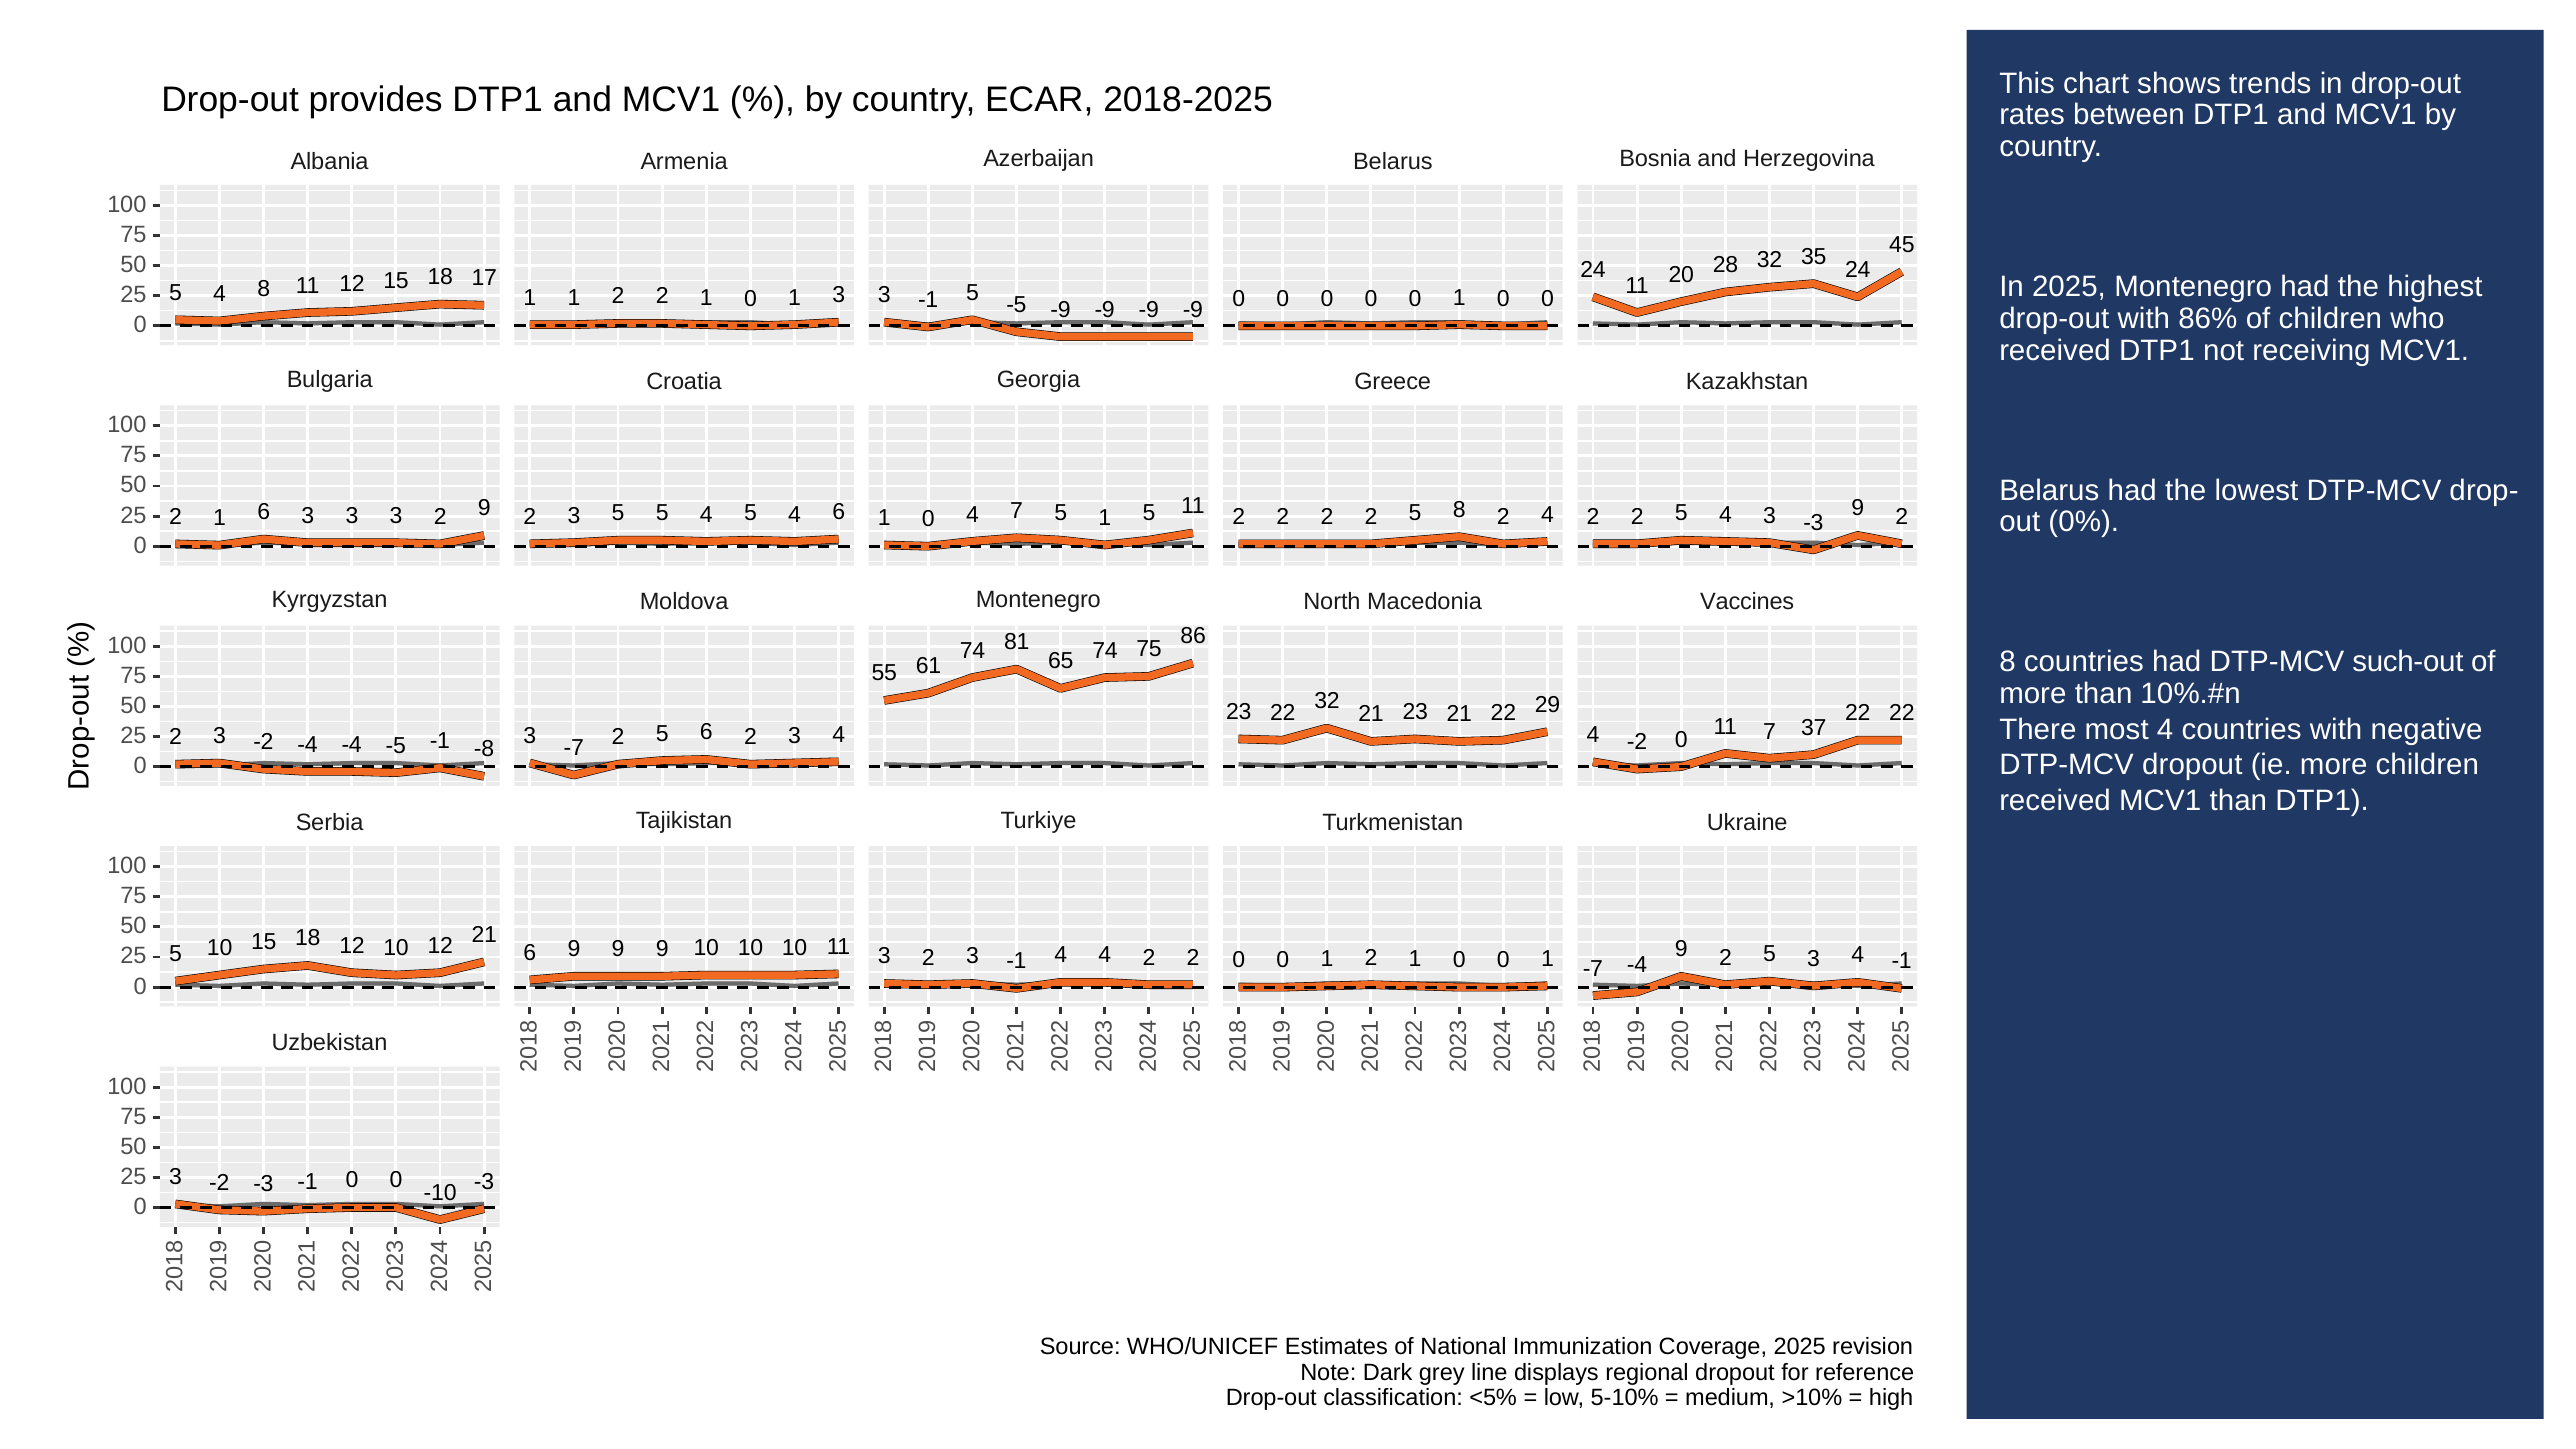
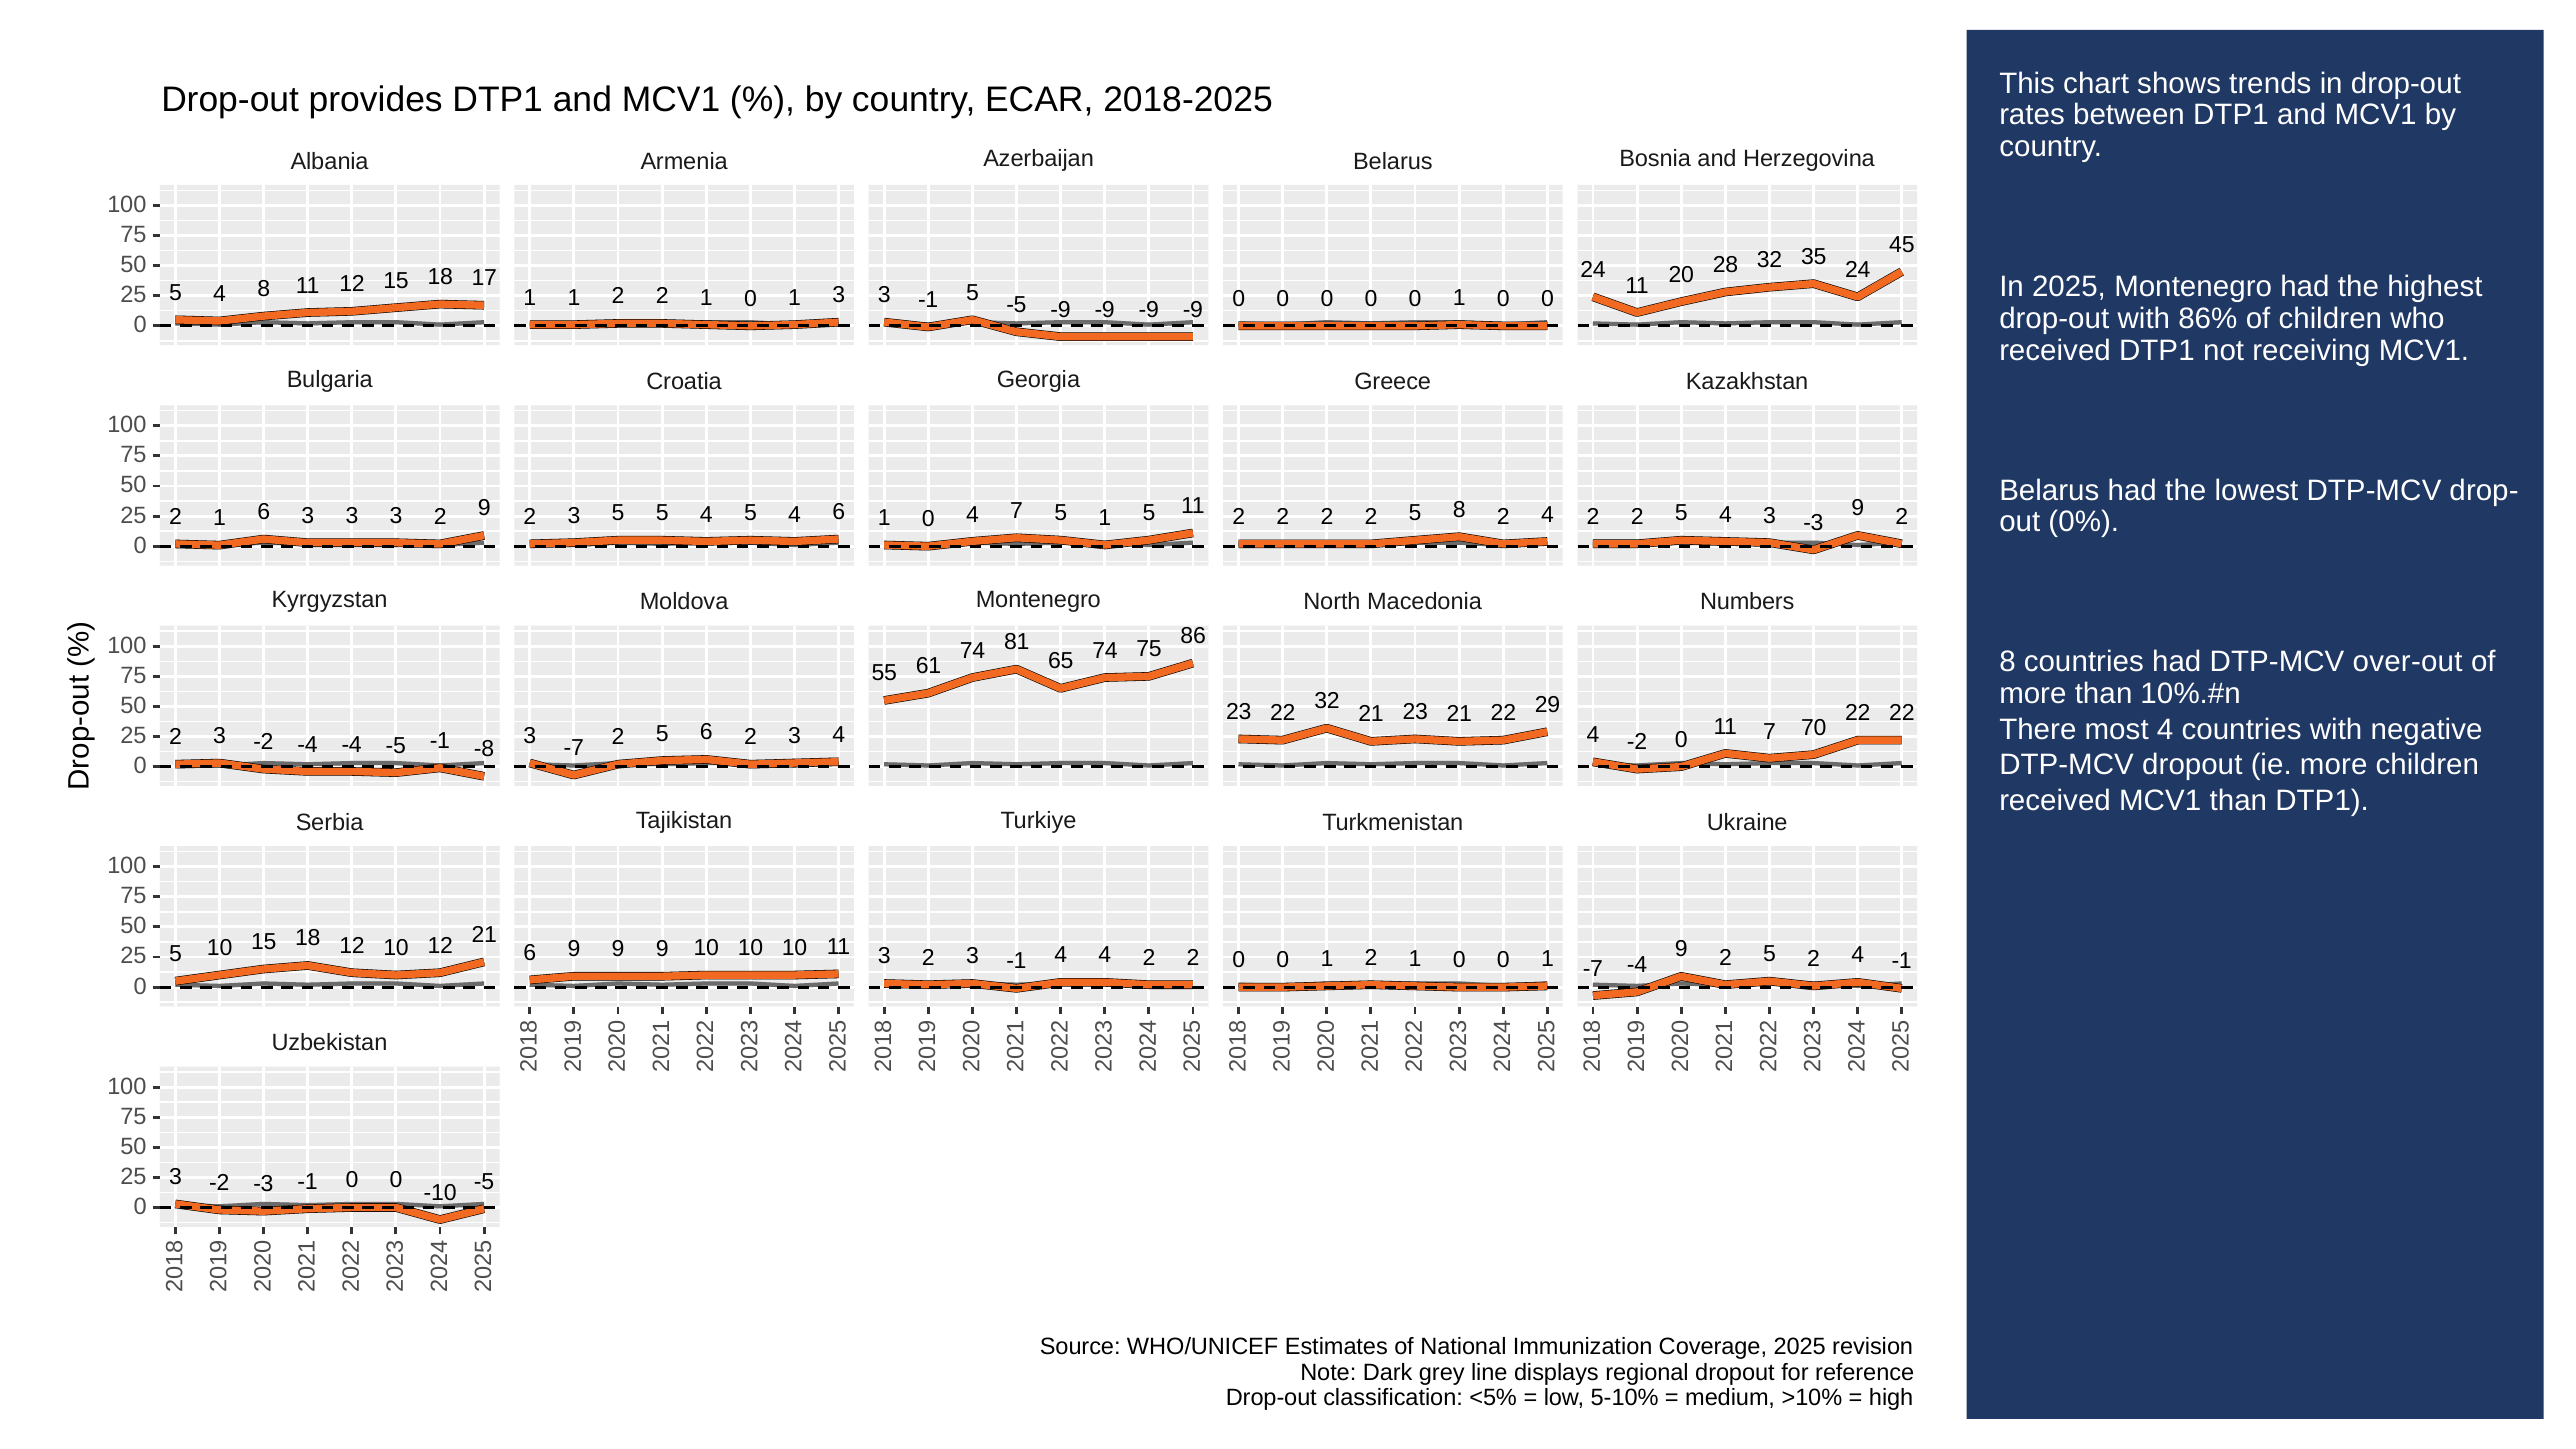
Vaccines: Vaccines -> Numbers (1747, 602)
such-out: such-out -> over-out (2408, 662)
37: 37 -> 70 (1814, 727)
9 2 5 3: 3 -> 2 (1814, 959)
-10 -3: -3 -> -5 (484, 1182)
